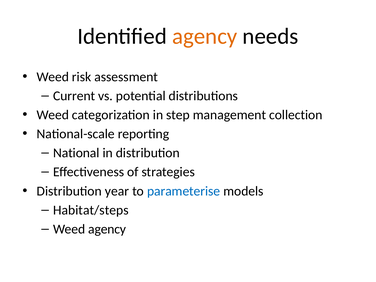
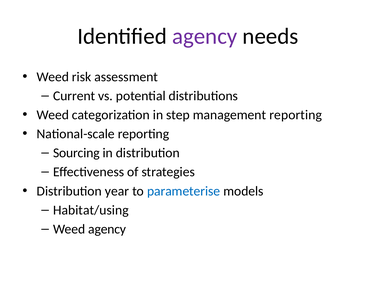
agency colour: orange -> purple (205, 36)
management collection: collection -> reporting (296, 115)
National: National -> Sourcing (76, 153)
Habitat/steps: Habitat/steps -> Habitat/using (91, 210)
